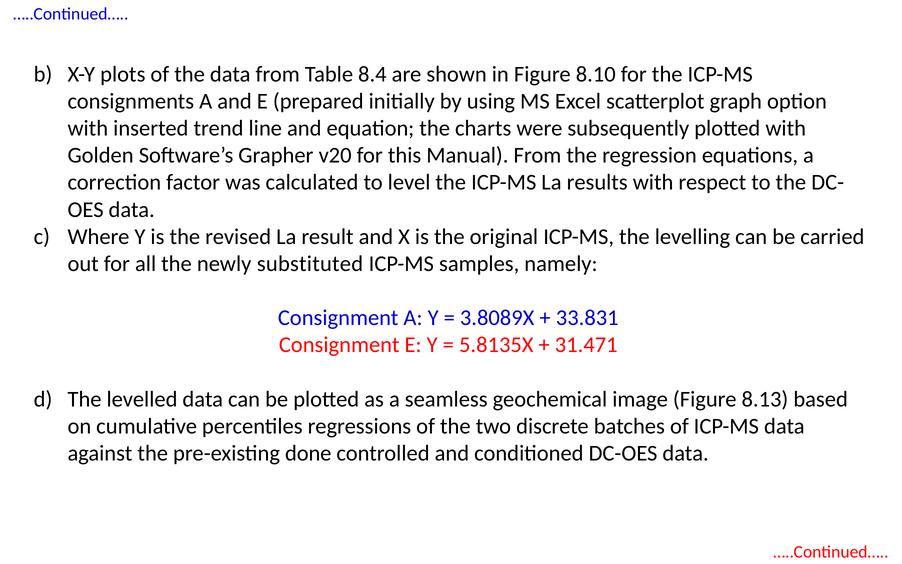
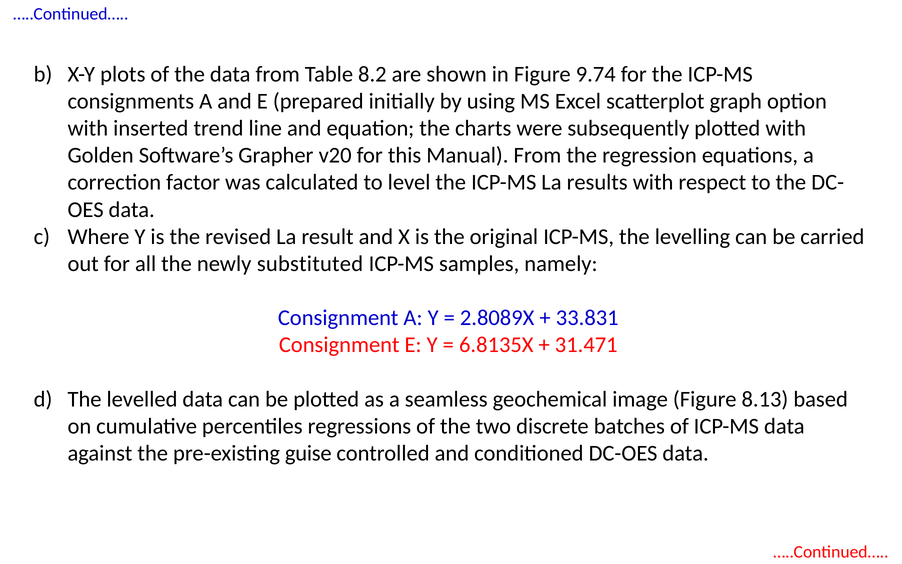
8.4: 8.4 -> 8.2 (372, 74)
8.10: 8.10 -> 9.74 (596, 74)
3.8089X: 3.8089X -> 2.8089X (497, 318)
5.8135X: 5.8135X -> 6.8135X (496, 345)
done: done -> guise (308, 453)
